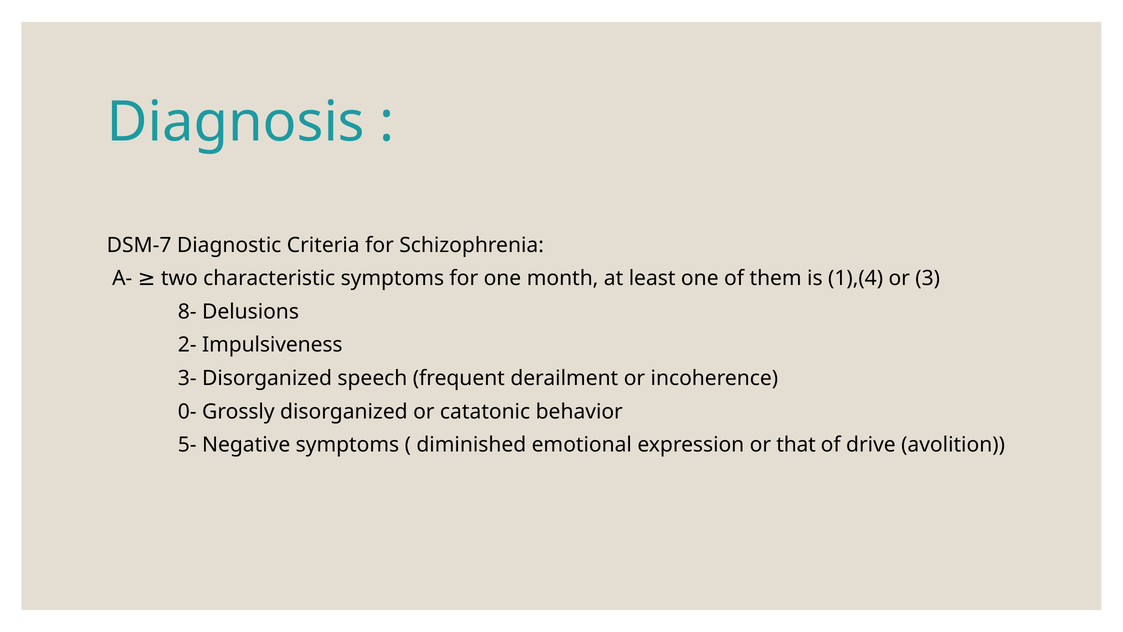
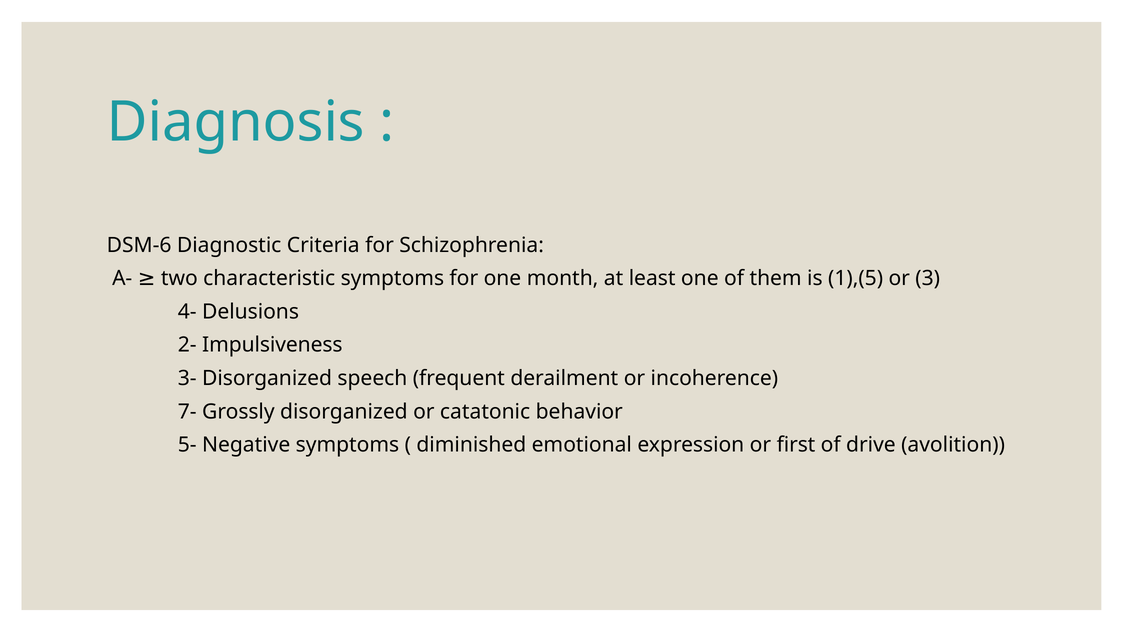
DSM-7: DSM-7 -> DSM-6 (139, 245)
1),(4: 1),(4 -> 1),(5 (856, 278)
8-: 8- -> 4- (187, 312)
0-: 0- -> 7- (187, 411)
that: that -> first (796, 445)
